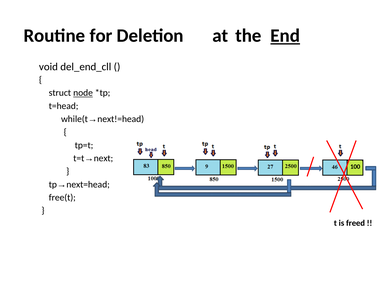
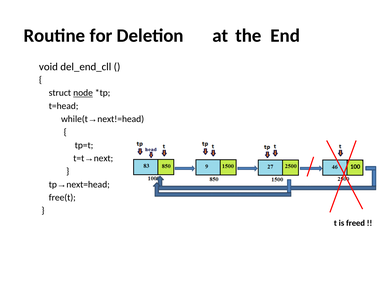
End underline: present -> none (285, 36)
